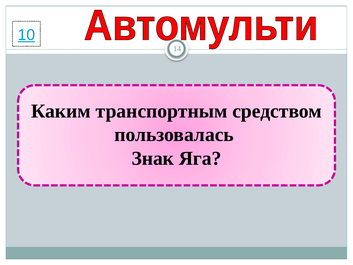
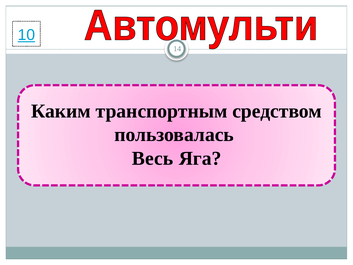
Знак: Знак -> Весь (153, 158)
